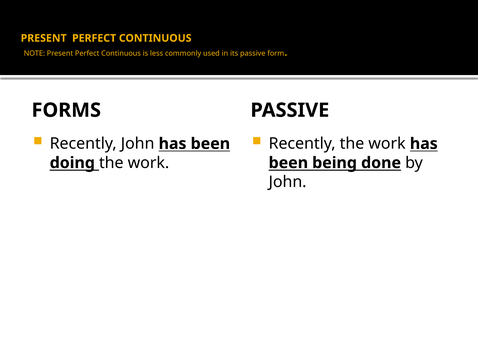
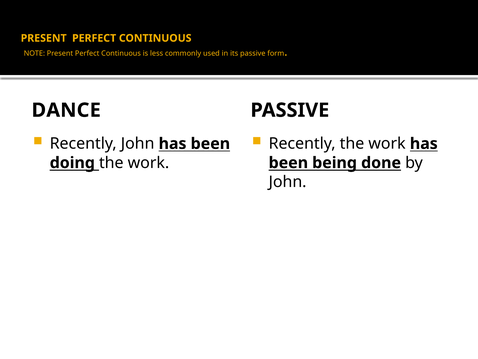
FORMS: FORMS -> DANCE (66, 110)
